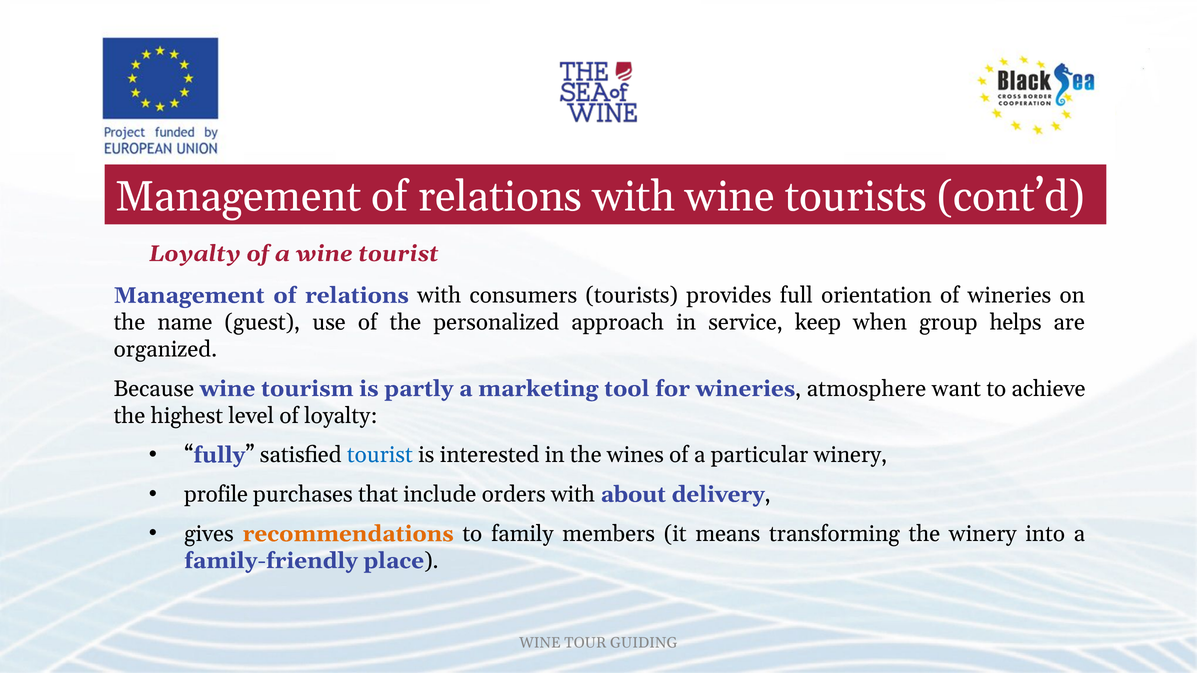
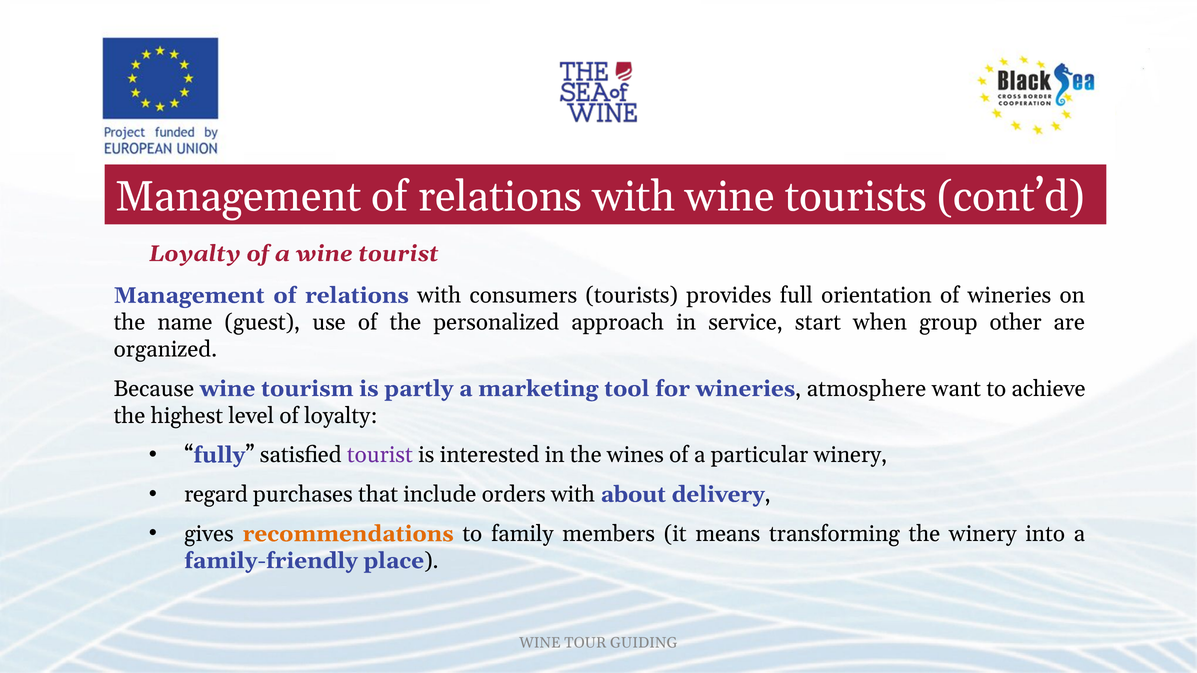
keep: keep -> start (818, 323)
helps: helps -> other (1016, 323)
tourist colour: blue -> purple (380, 455)
profile: profile -> regard (216, 495)
